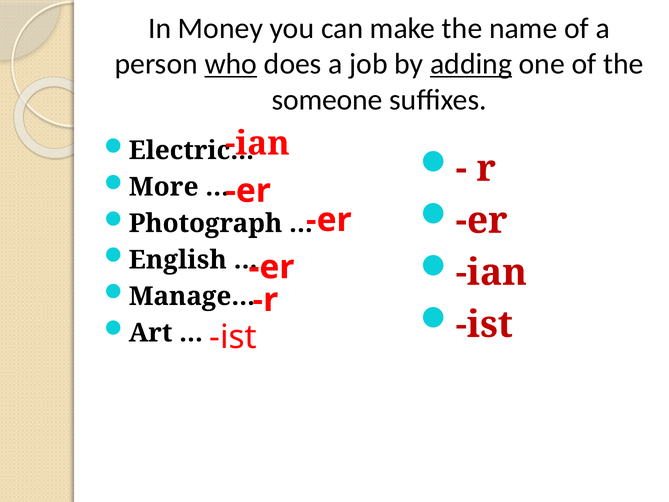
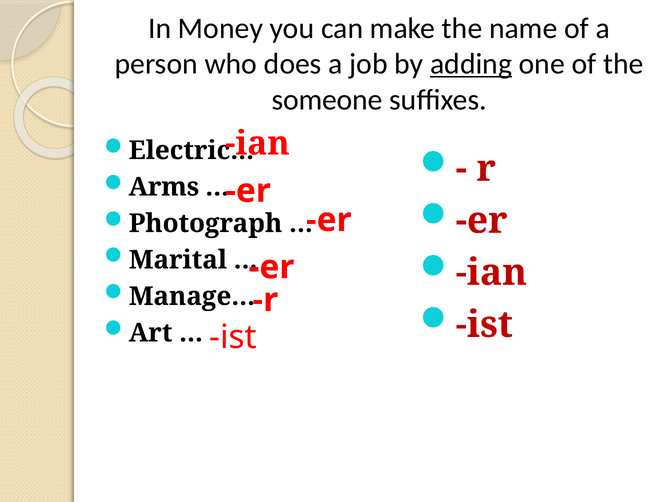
who underline: present -> none (231, 64)
More: More -> Arms (164, 187)
English: English -> Marital (178, 260)
